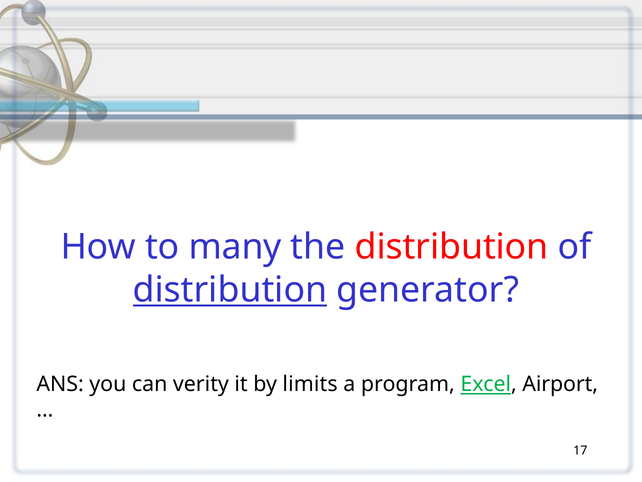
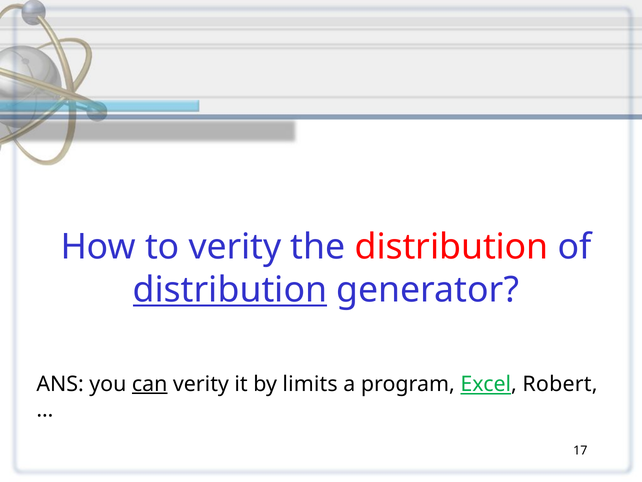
to many: many -> verity (235, 247)
can underline: none -> present (150, 384)
Airport: Airport -> Robert (560, 384)
